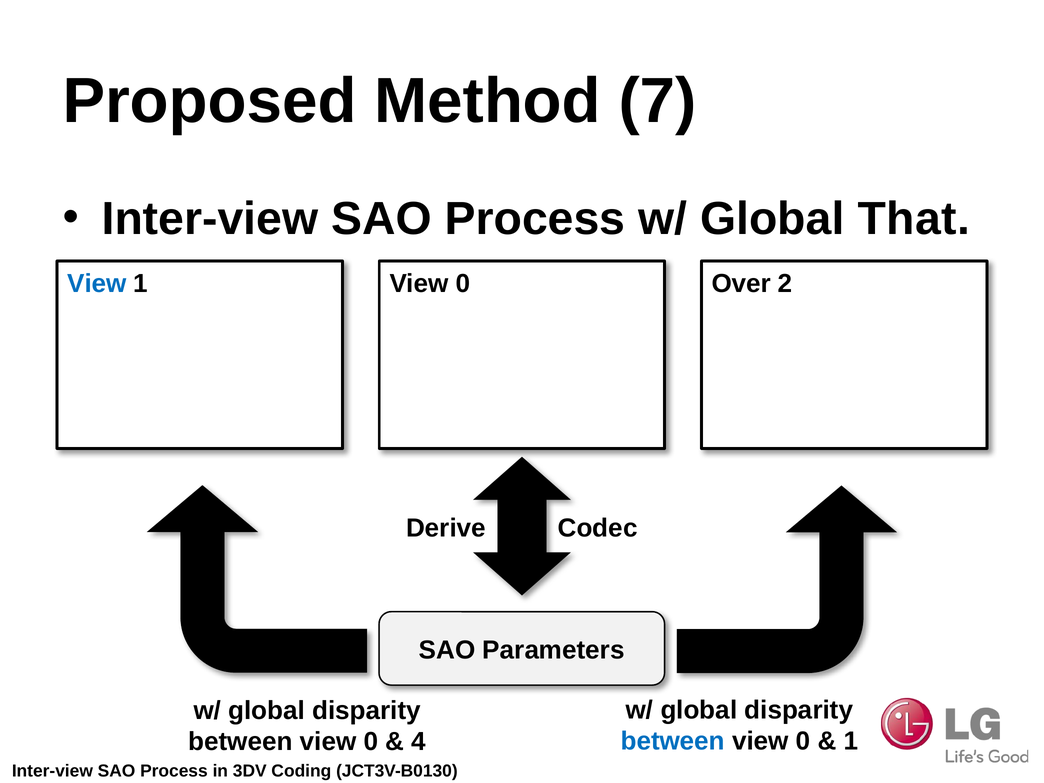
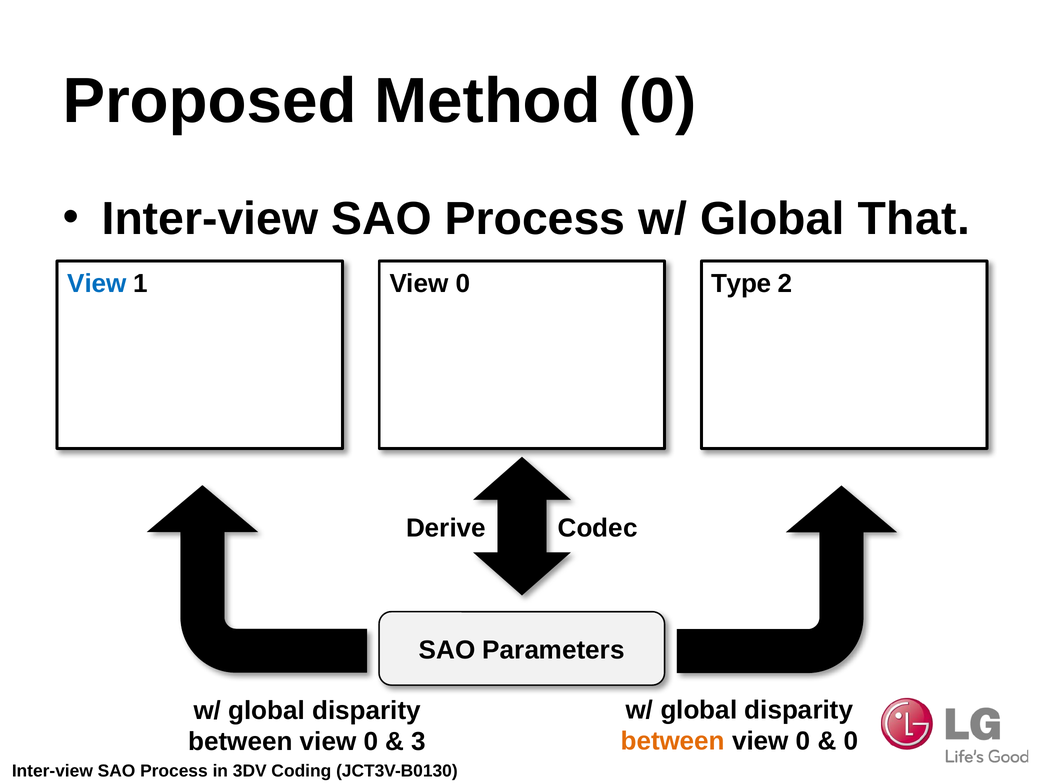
Method 7: 7 -> 0 (658, 101)
Over: Over -> Type (741, 284)
between colour: blue -> orange (673, 741)
1: 1 -> 0 (851, 741)
4: 4 -> 3 (419, 742)
